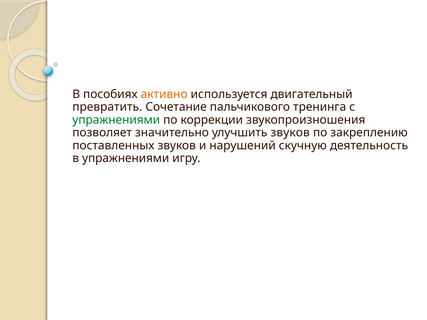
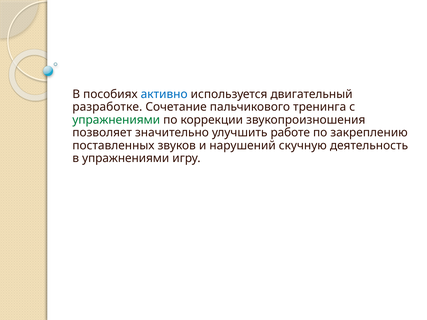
активно colour: orange -> blue (164, 94)
превратить: превратить -> разработке (107, 107)
улучшить звуков: звуков -> работе (290, 133)
